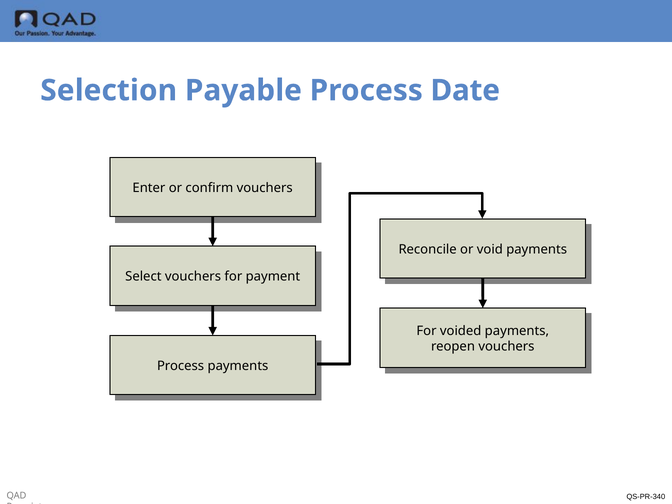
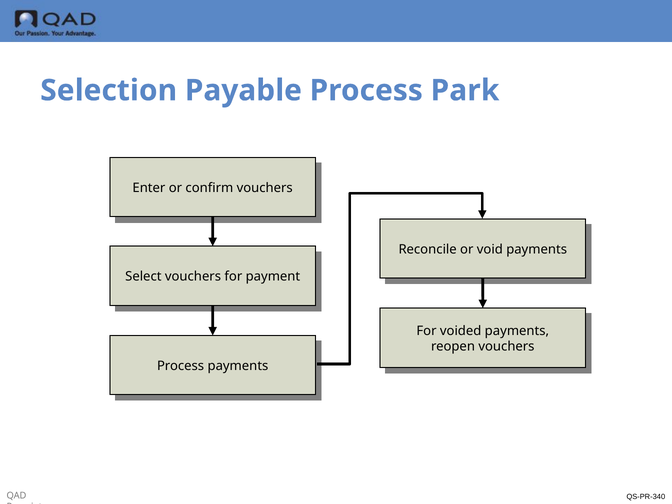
Date: Date -> Park (465, 90)
